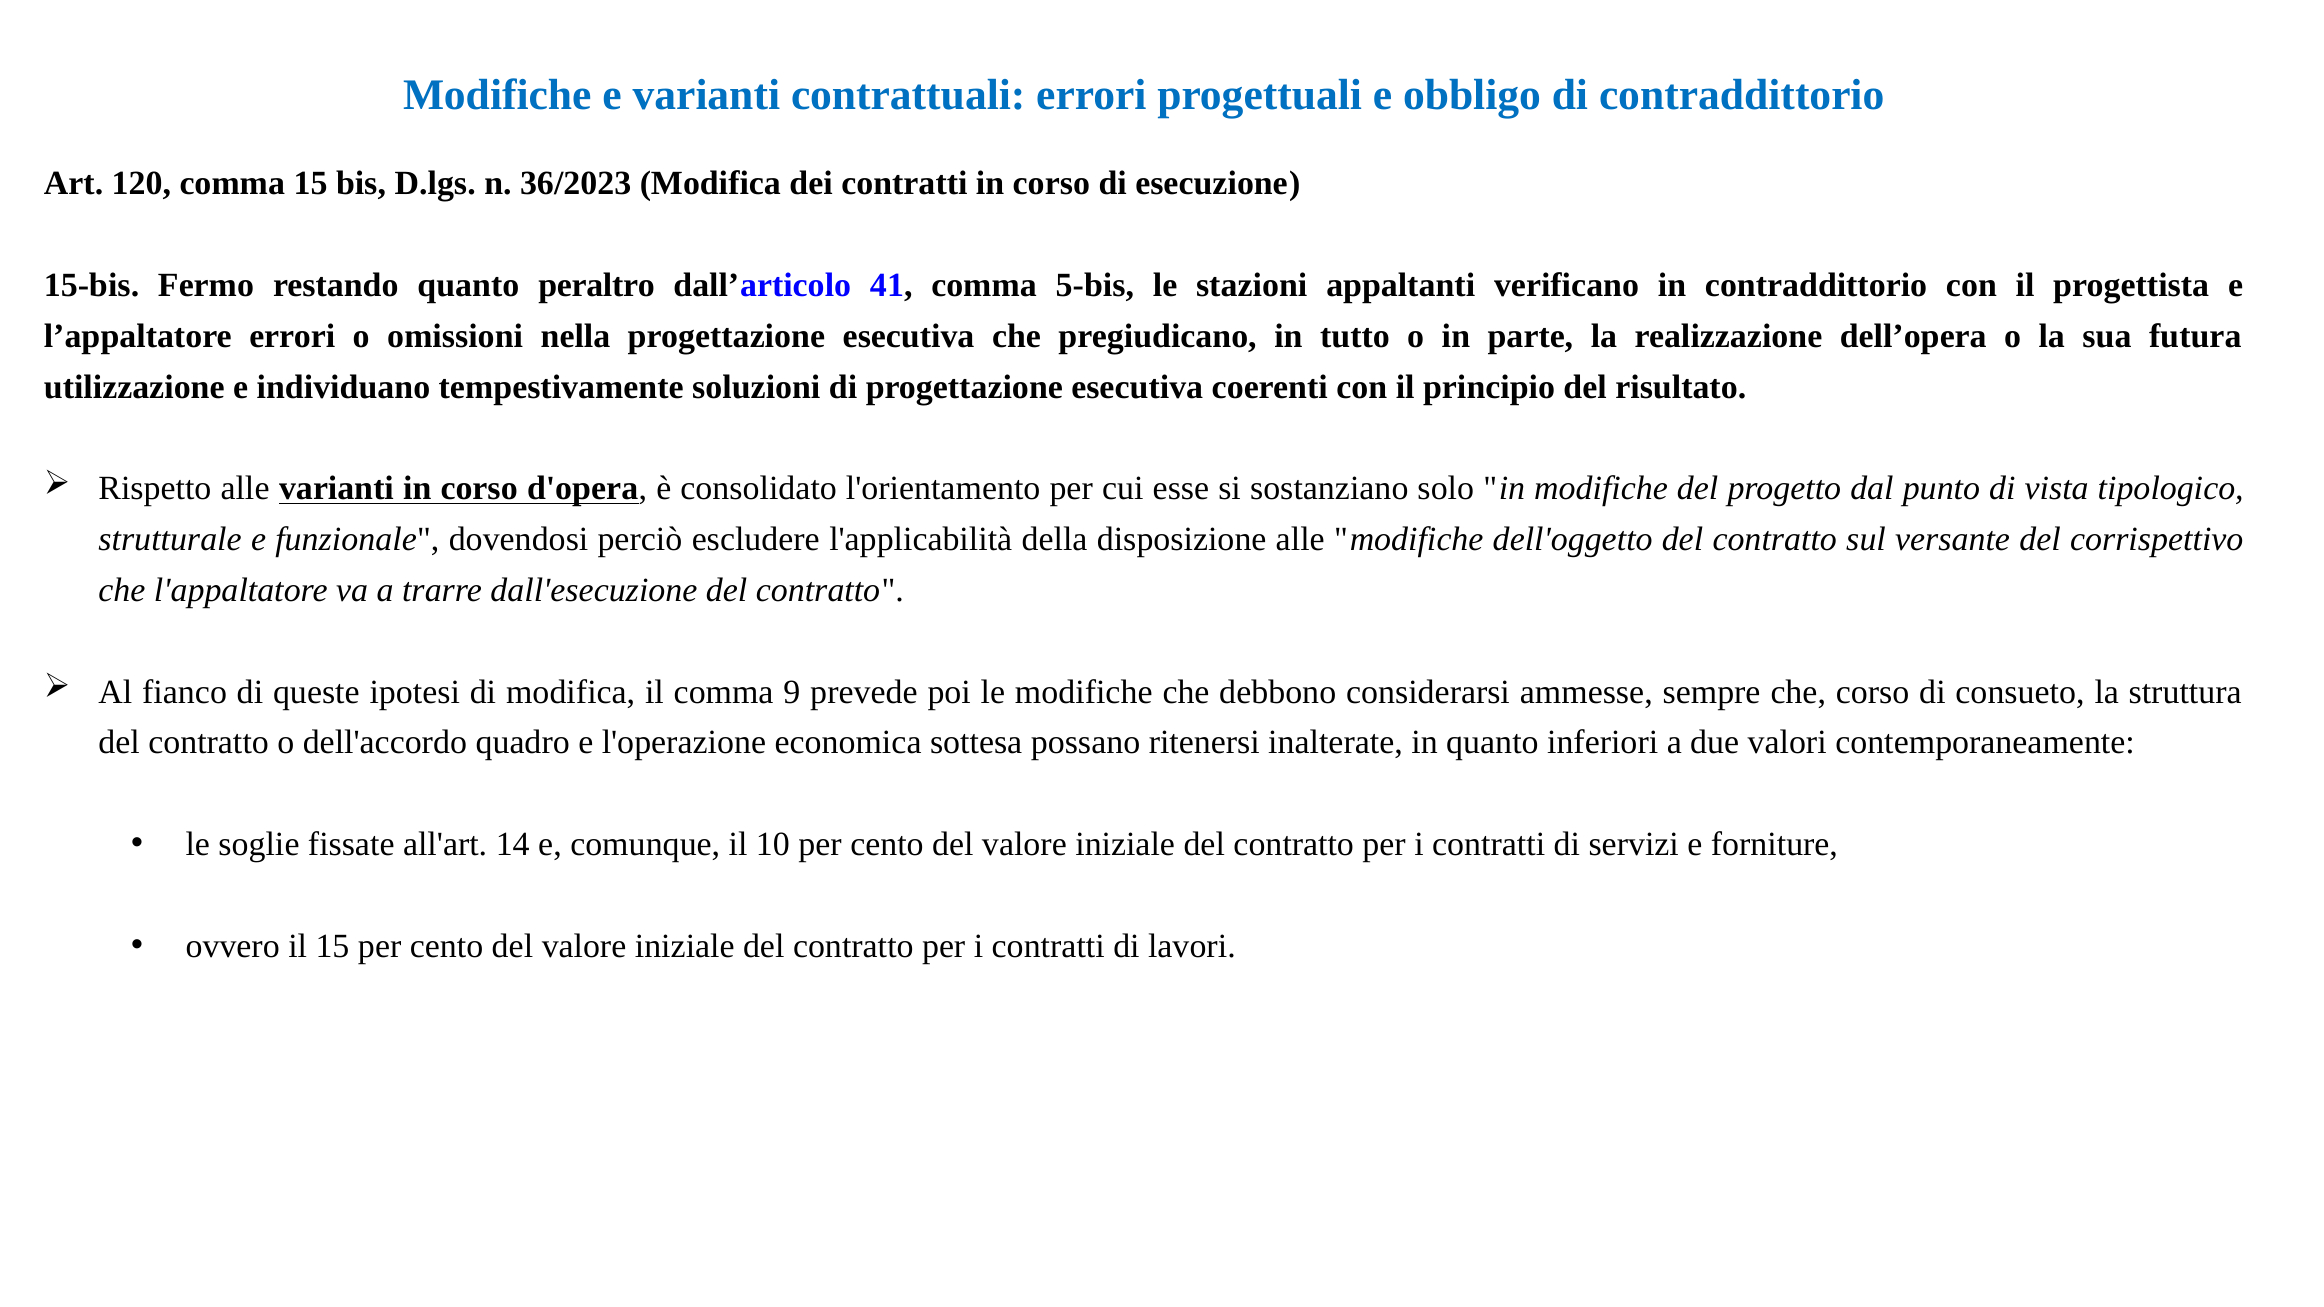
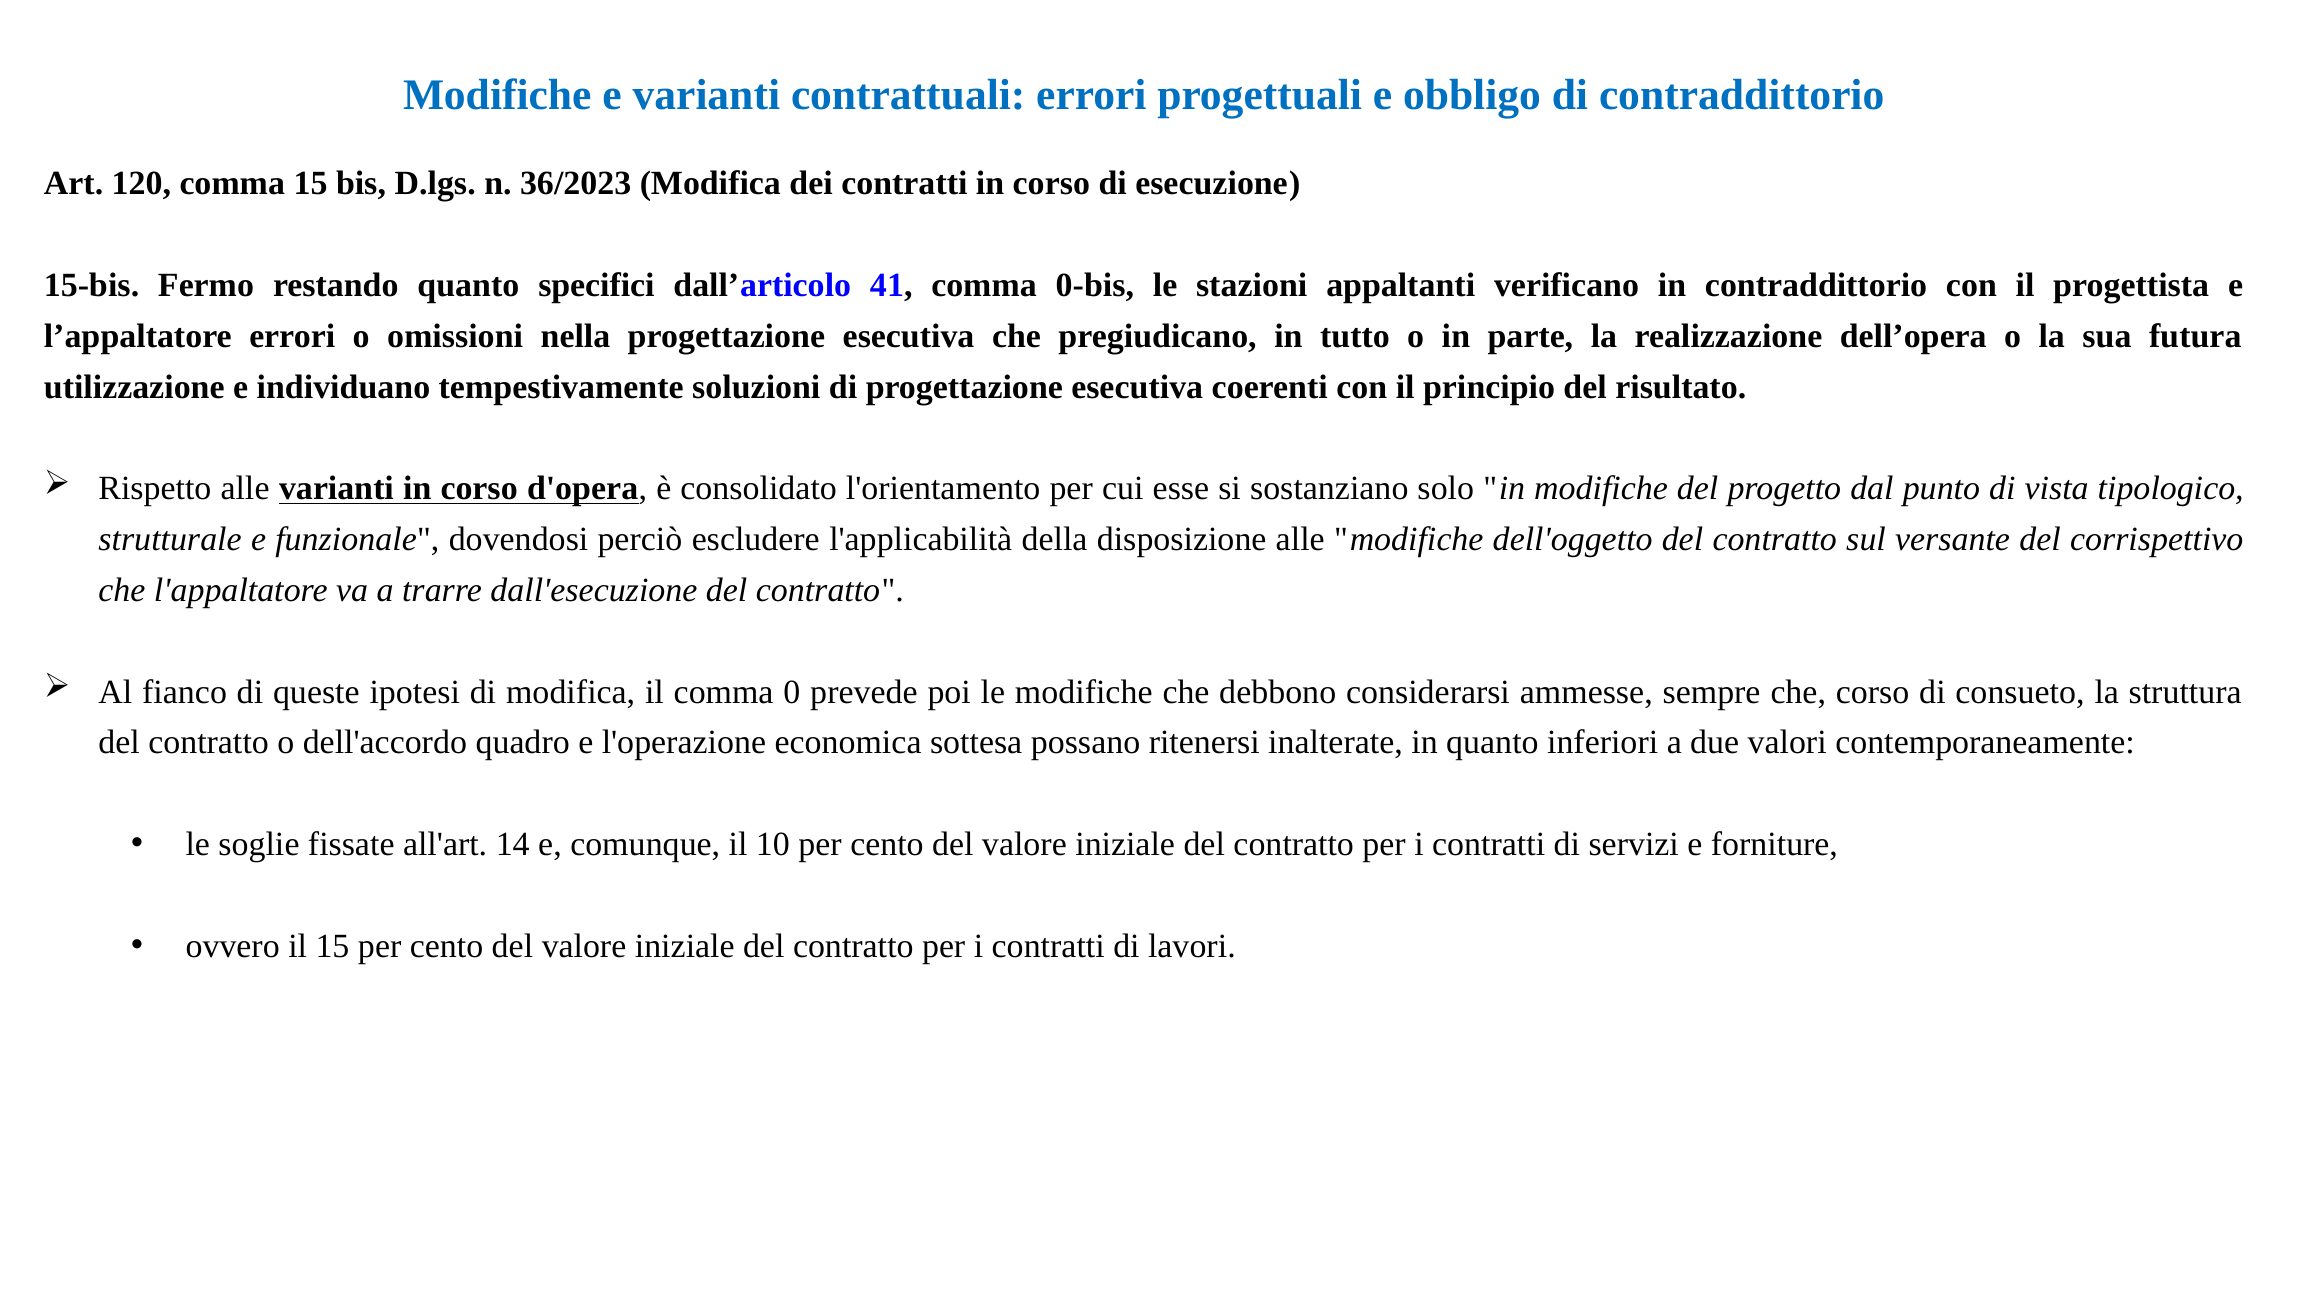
peraltro: peraltro -> specifici (596, 285)
5-bis: 5-bis -> 0-bis (1095, 285)
9: 9 -> 0 (792, 692)
